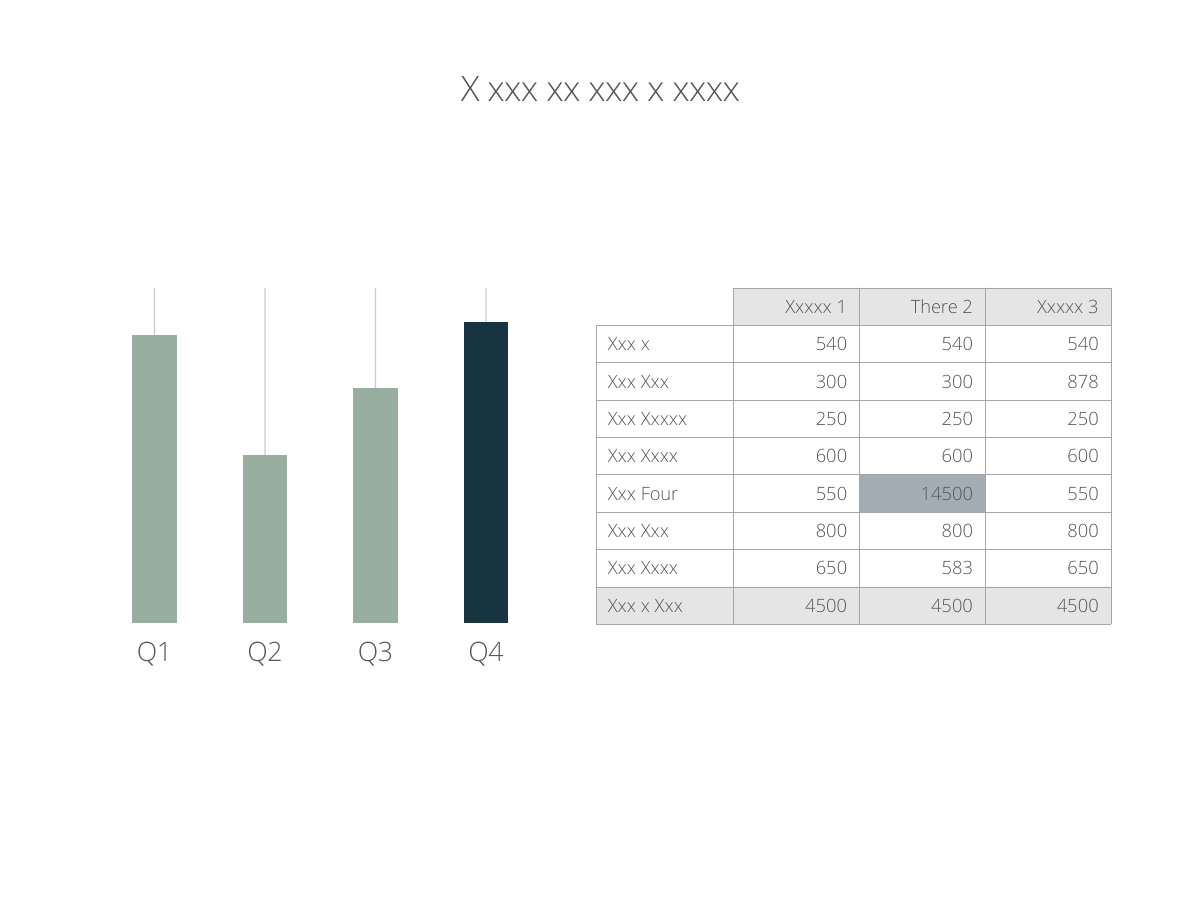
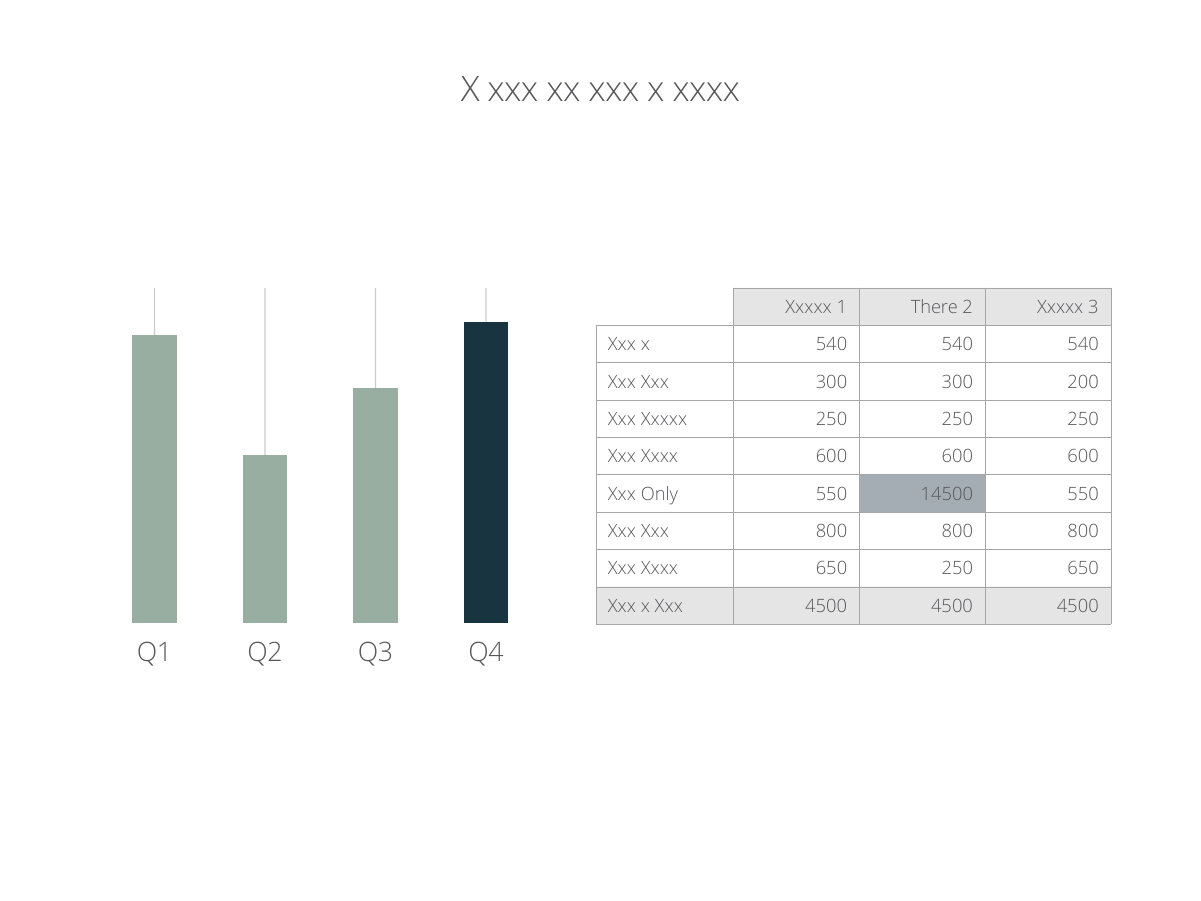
878: 878 -> 200 (1083, 382)
Four: Four -> Only (659, 494)
650 583: 583 -> 250 (957, 569)
